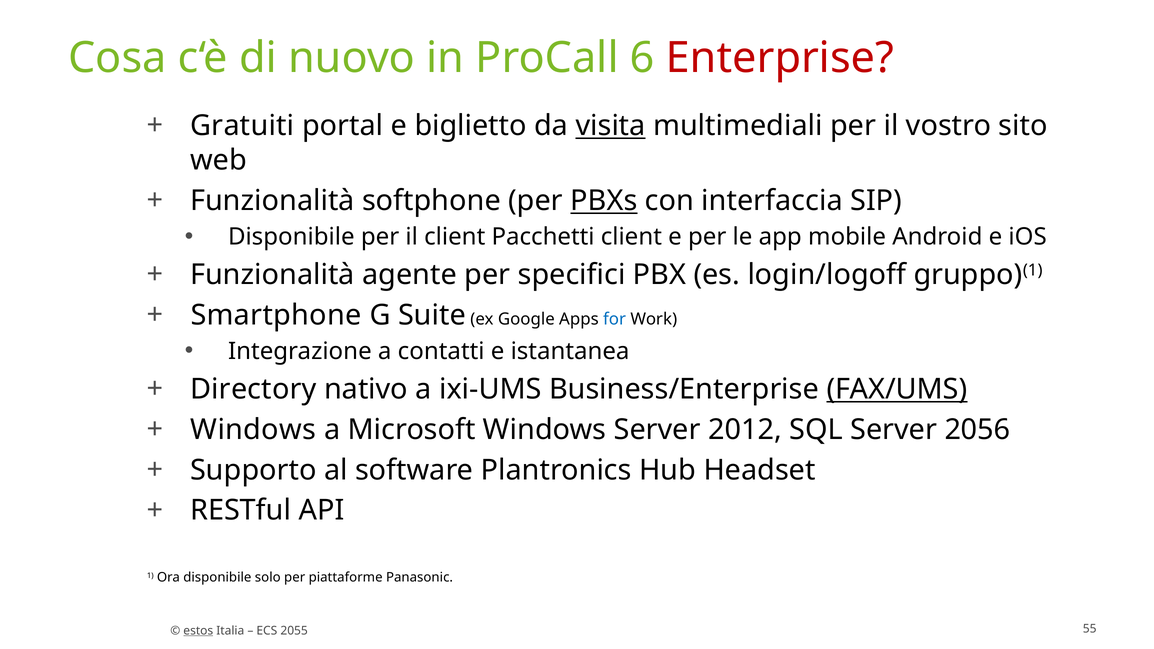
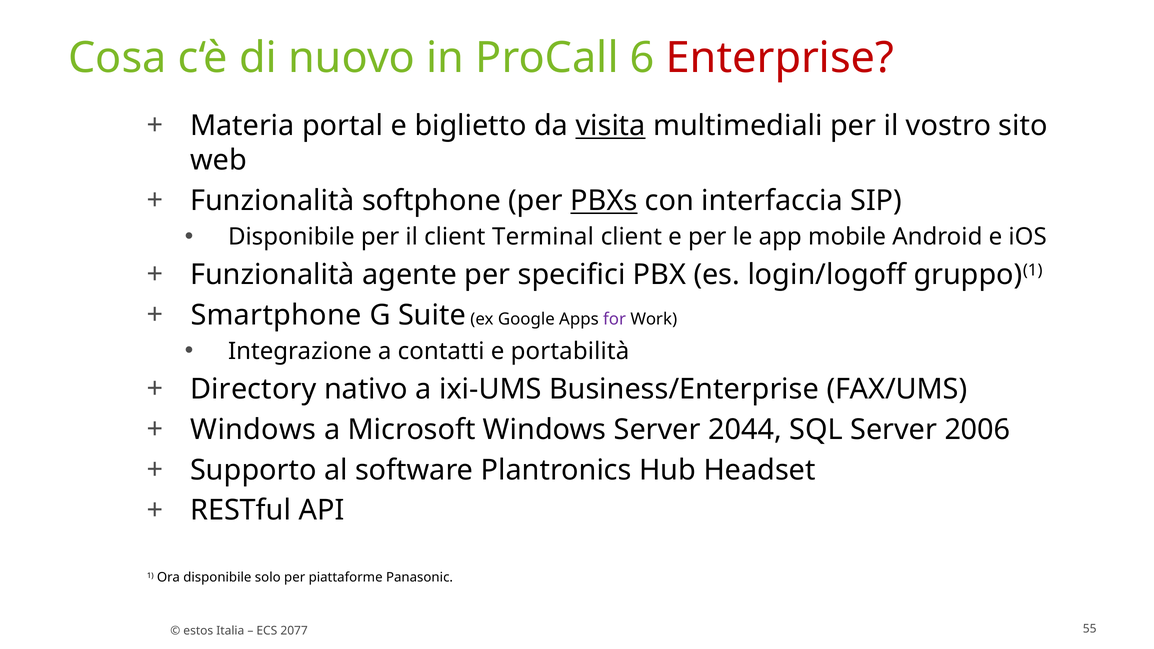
Gratuiti: Gratuiti -> Materia (242, 126)
Pacchetti: Pacchetti -> Terminal (543, 237)
for colour: blue -> purple (615, 319)
istantanea: istantanea -> portabilità (570, 351)
FAX/UMS underline: present -> none (897, 389)
2012: 2012 -> 2044 (745, 430)
2056: 2056 -> 2006 (977, 430)
estos underline: present -> none (198, 631)
2055: 2055 -> 2077 (294, 631)
